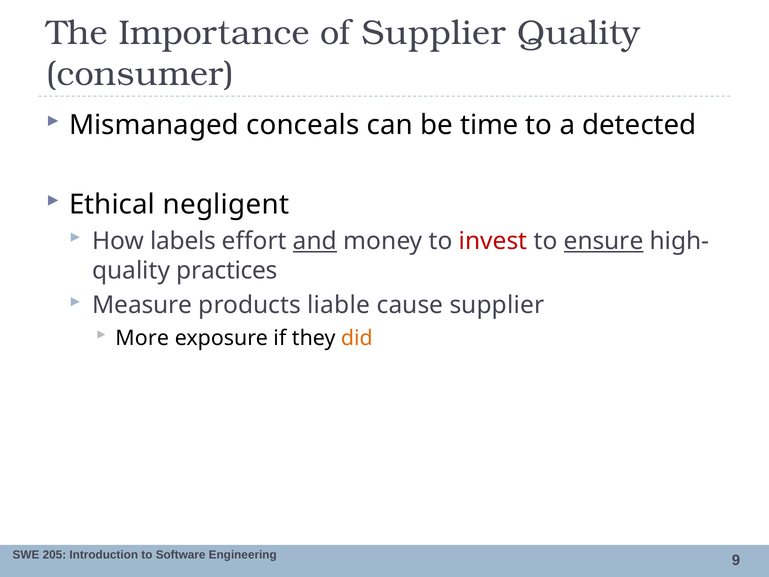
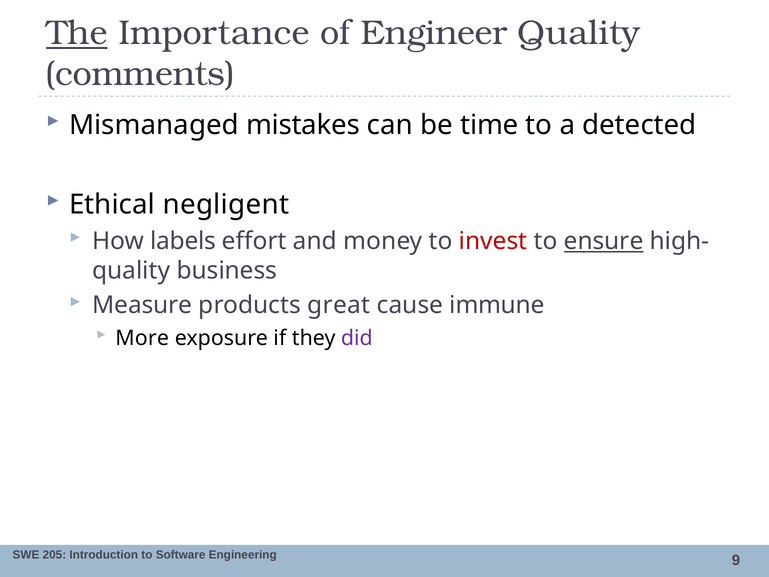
The underline: none -> present (77, 33)
of Supplier: Supplier -> Engineer (434, 33)
consumer: consumer -> comments (140, 74)
conceals: conceals -> mistakes (303, 125)
and underline: present -> none (315, 241)
practices: practices -> business (227, 270)
liable: liable -> great (339, 305)
cause supplier: supplier -> immune (497, 305)
did colour: orange -> purple (357, 338)
